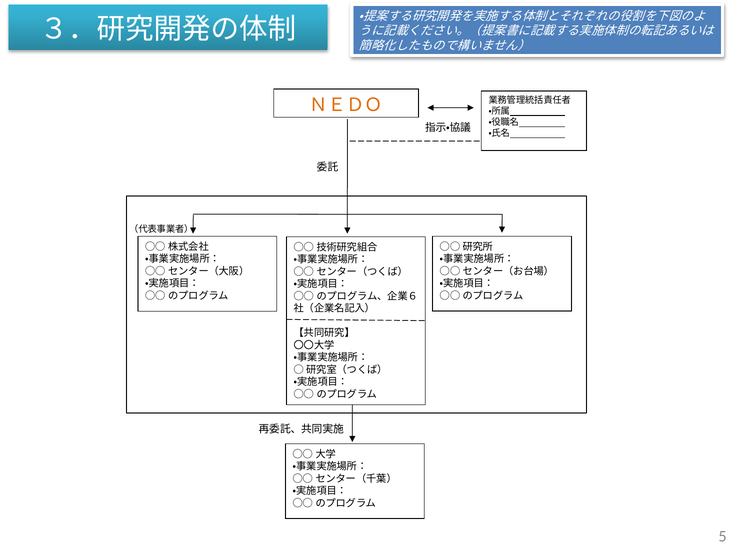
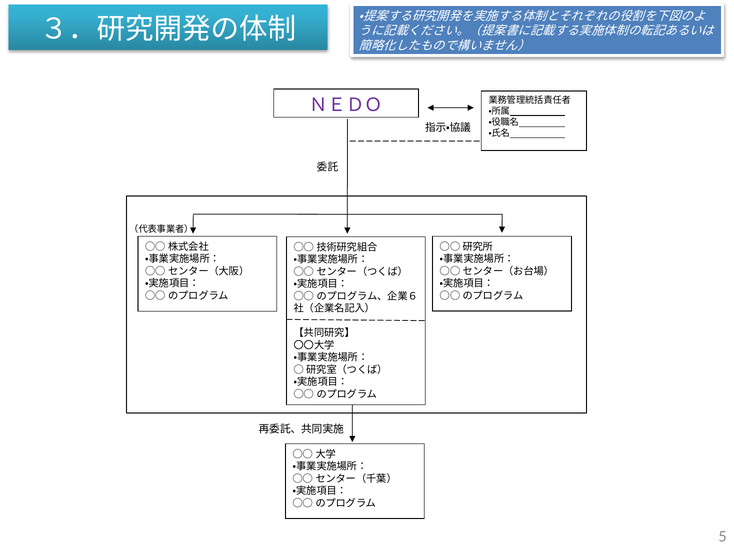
ＮＥＤＯ colour: orange -> purple (346, 105)
